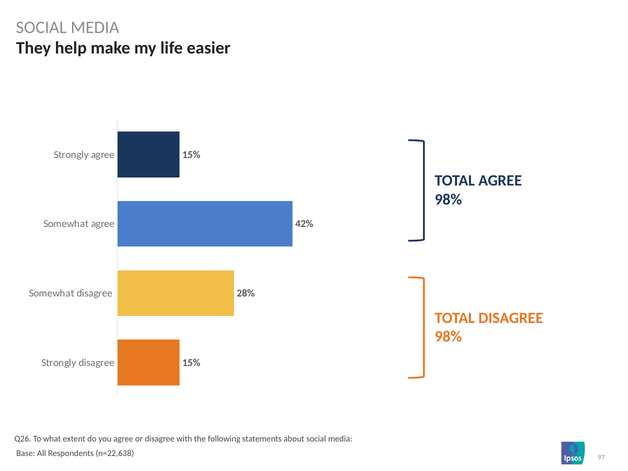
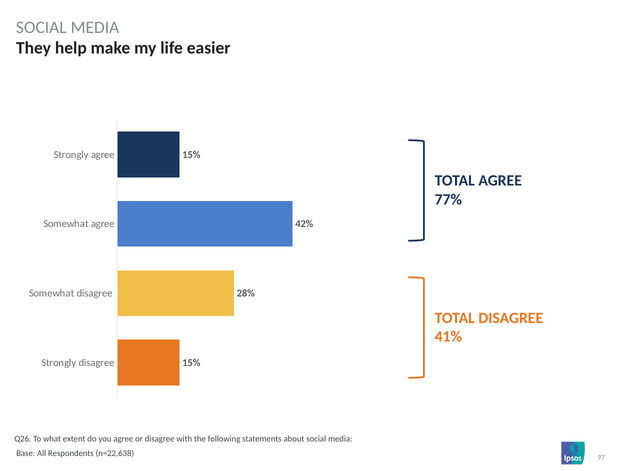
98%: 98% -> 77% (448, 200)
98%: 98% -> 41% (448, 337)
